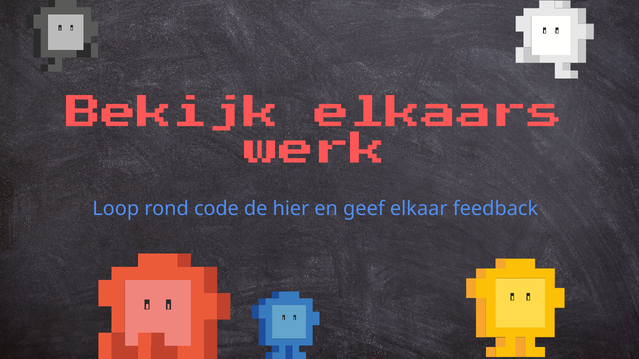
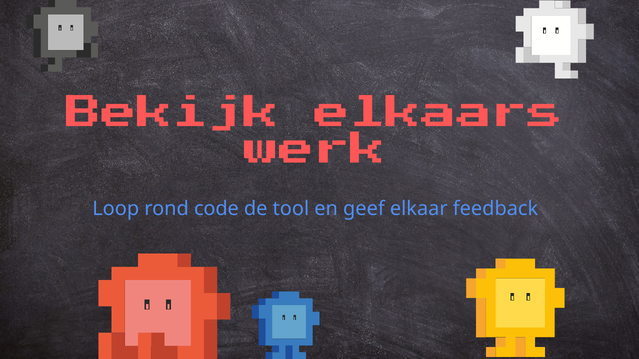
hier: hier -> tool (291, 209)
